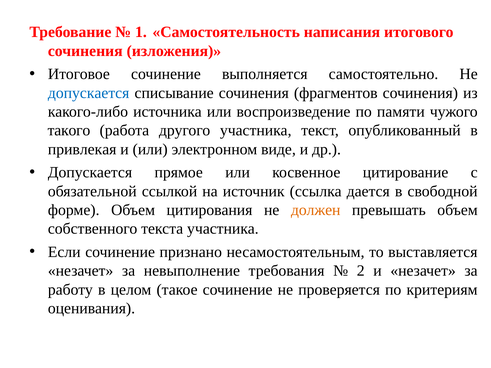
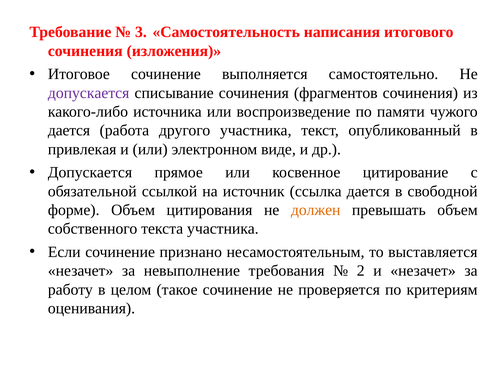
1: 1 -> 3 (141, 32)
допускается colour: blue -> purple (89, 93)
такого: такого -> дается (69, 131)
